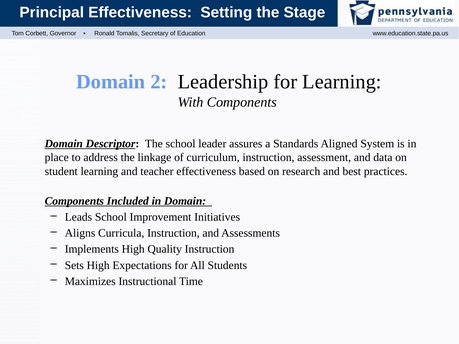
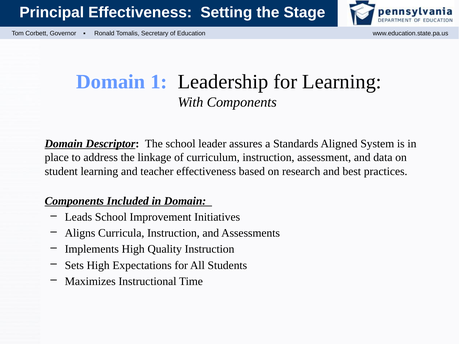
2: 2 -> 1 (159, 82)
